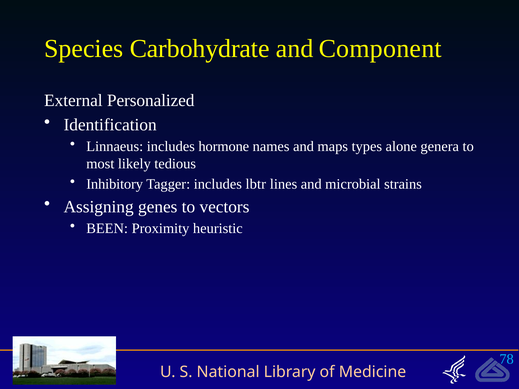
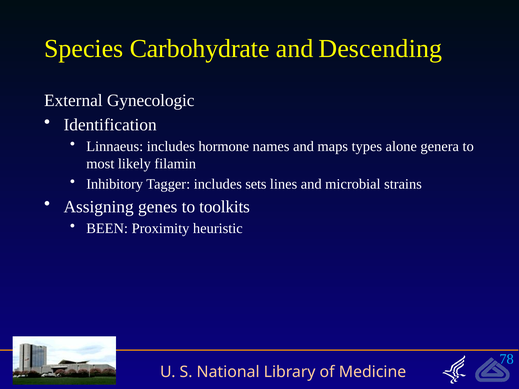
Component: Component -> Descending (380, 49)
Personalized: Personalized -> Gynecologic (151, 101)
tedious: tedious -> filamin (175, 164)
lbtr: lbtr -> sets (256, 184)
vectors: vectors -> toolkits (225, 207)
